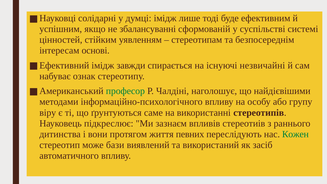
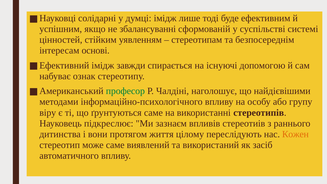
незвичайні: незвичайні -> допомогою (262, 65)
певних: певних -> цілому (190, 134)
Кожен colour: green -> orange (295, 134)
може бази: бази -> саме (115, 145)
